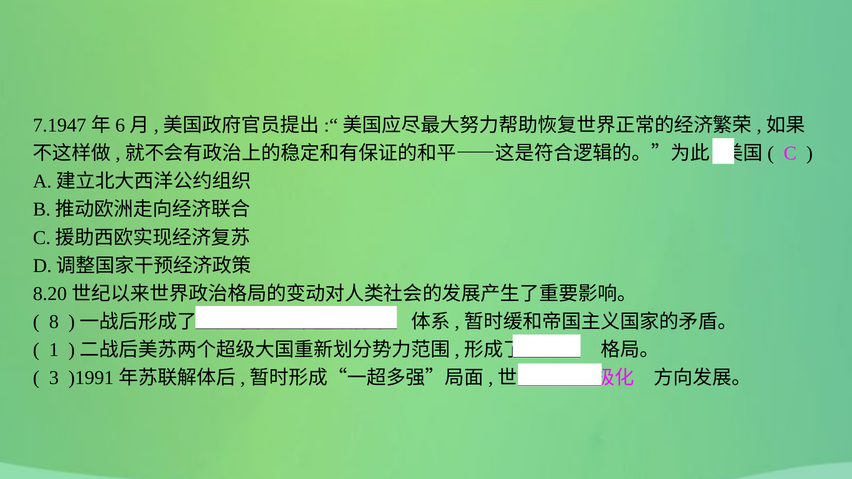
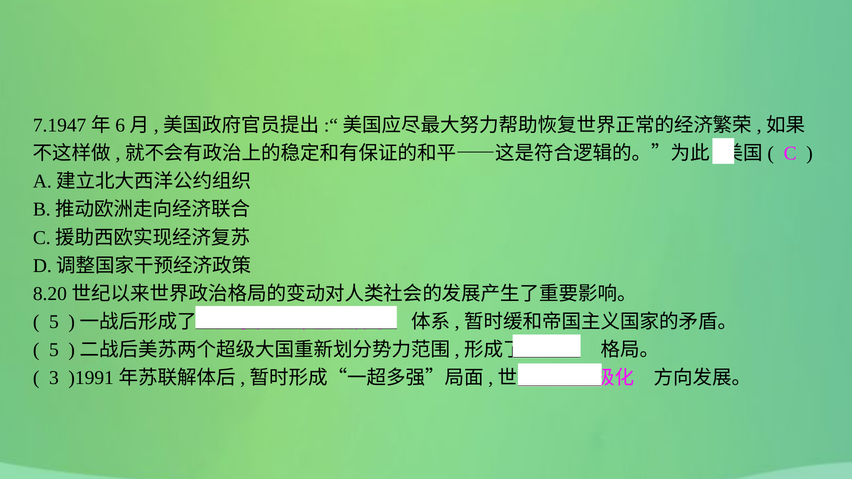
8: 8 -> 5 (54, 322)
1: 1 -> 5 (54, 350)
